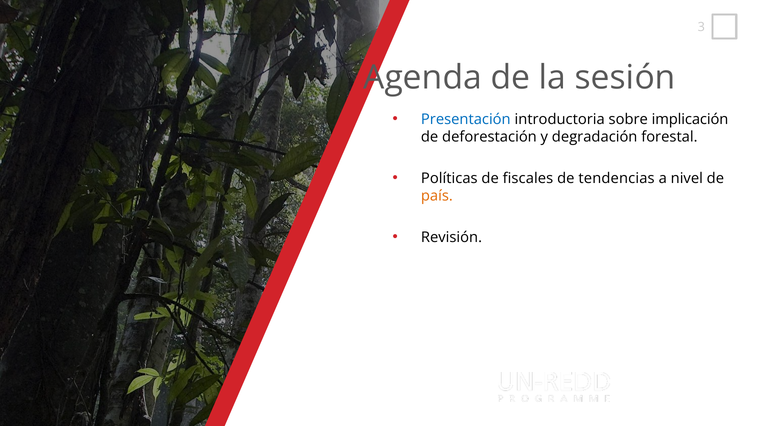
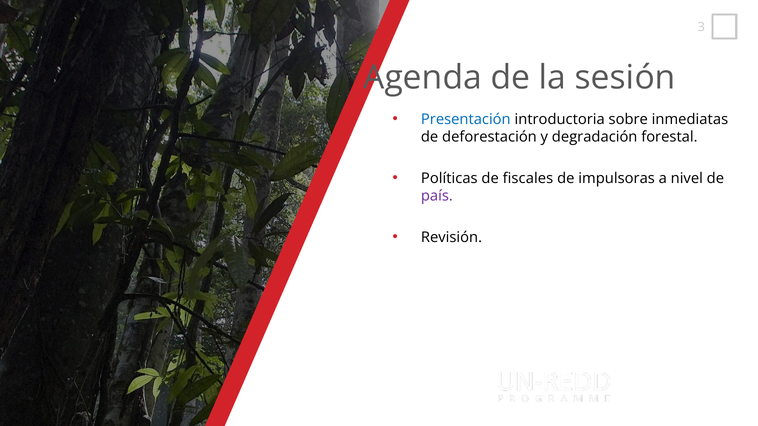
implicación: implicación -> inmediatas (690, 119)
tendencias: tendencias -> impulsoras (617, 178)
país colour: orange -> purple (437, 196)
